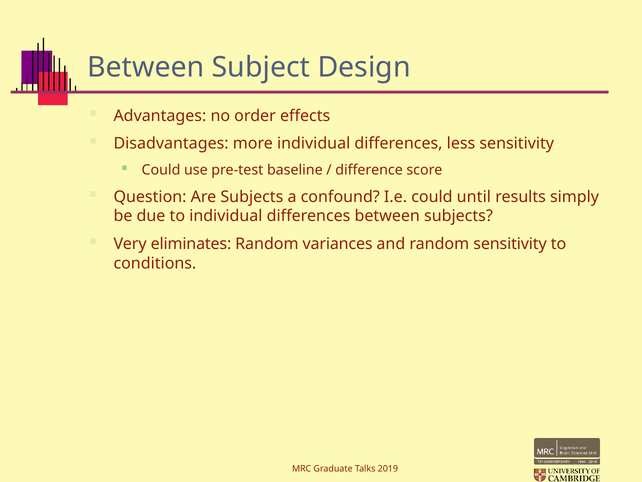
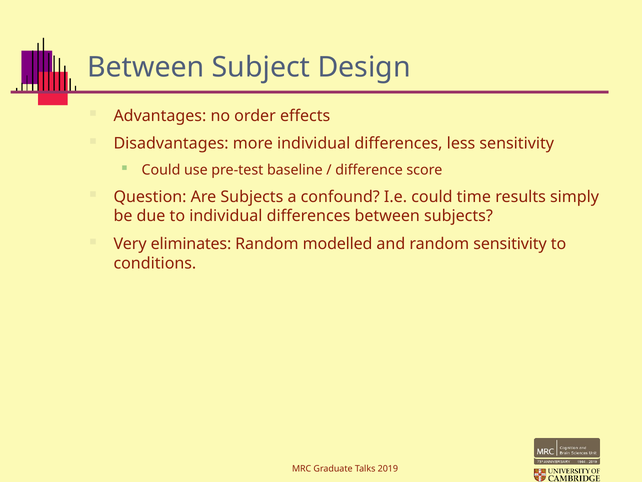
until: until -> time (474, 197)
variances: variances -> modelled (338, 244)
